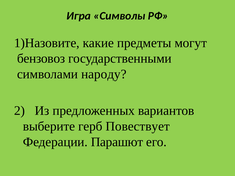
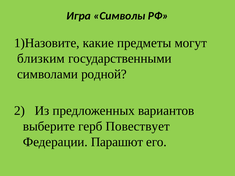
бензовоз: бензовоз -> близким (41, 59)
народу: народу -> родной (104, 74)
